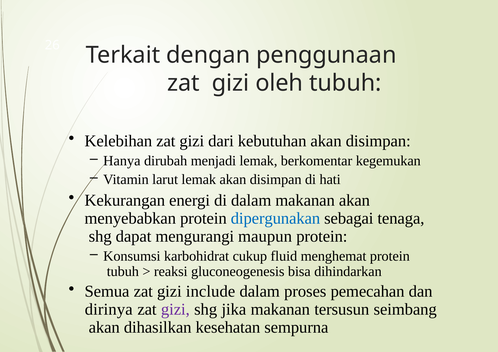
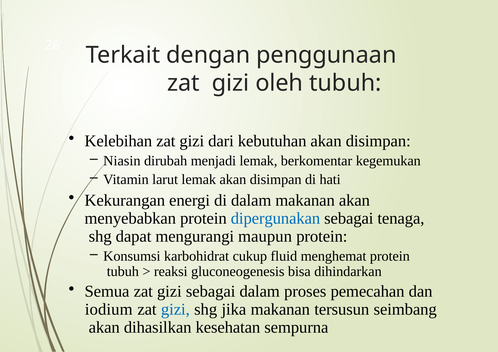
Hanya: Hanya -> Niasin (122, 161)
gizi include: include -> sebagai (211, 291)
dirinya: dirinya -> iodium (109, 309)
gizi colour: purple -> blue (175, 309)
